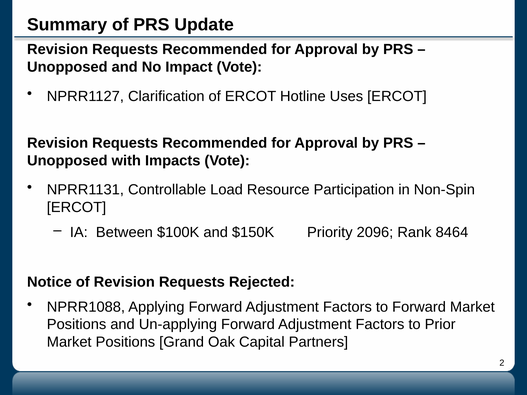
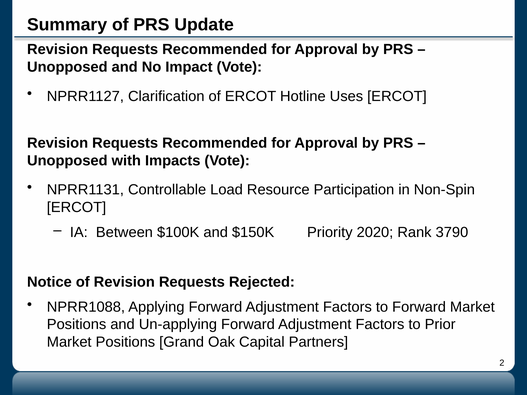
2096: 2096 -> 2020 (375, 232)
8464: 8464 -> 3790 (452, 232)
